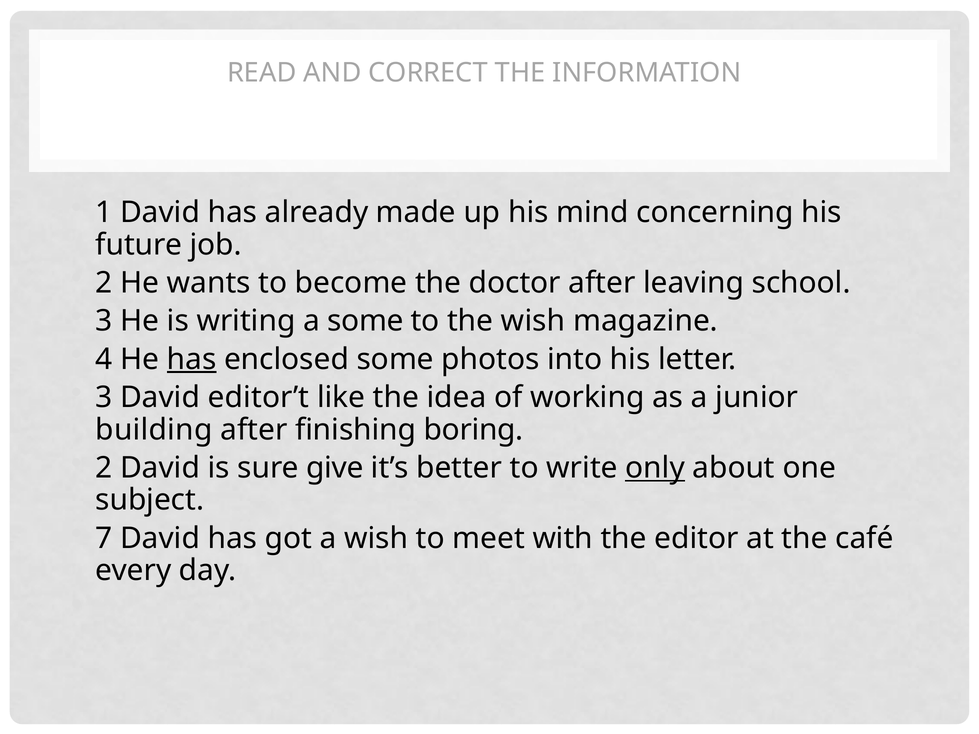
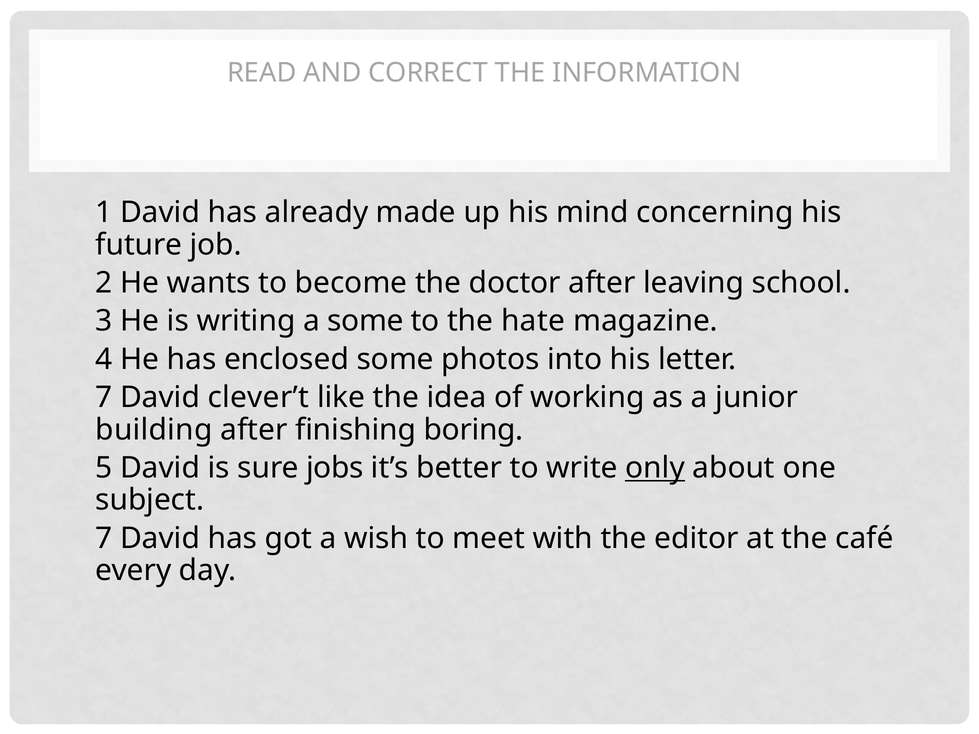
the wish: wish -> hate (533, 321)
has underline: present -> none (192, 359)
3: 3 -> 7 (104, 397)
editor’t: editor’t -> clever’t (258, 397)
2: 2 -> 5 (104, 468)
give: give -> jobs (335, 468)
